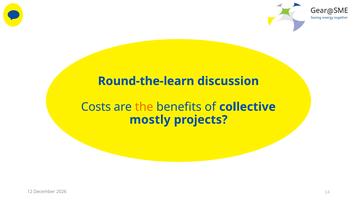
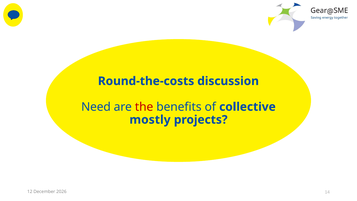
Round-the-learn: Round-the-learn -> Round-the-costs (146, 81)
Costs: Costs -> Need (96, 107)
the colour: orange -> red (144, 107)
